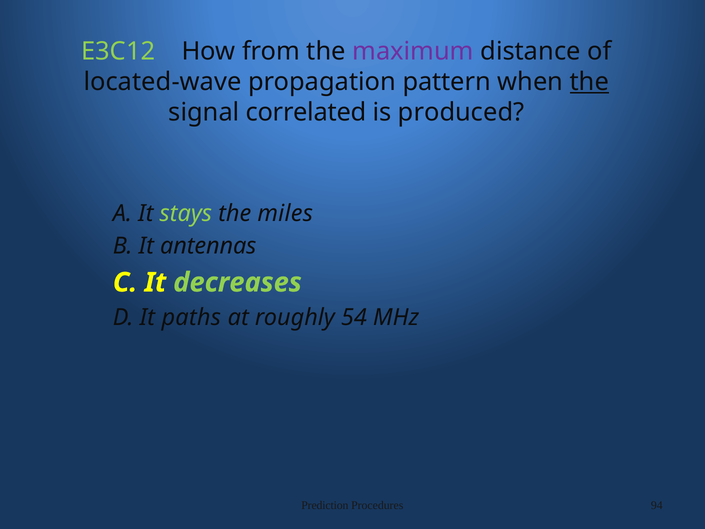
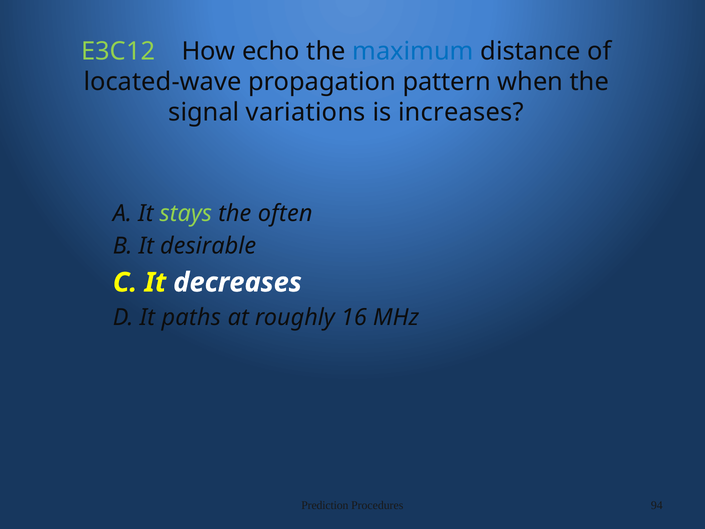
from: from -> echo (271, 51)
maximum colour: purple -> blue (413, 51)
the underline: present -> none (589, 82)
correlated: correlated -> variations (306, 112)
produced: produced -> increases (461, 112)
miles: miles -> often (285, 213)
antennas: antennas -> desirable (208, 246)
decreases colour: light green -> white (238, 282)
54: 54 -> 16 (354, 317)
